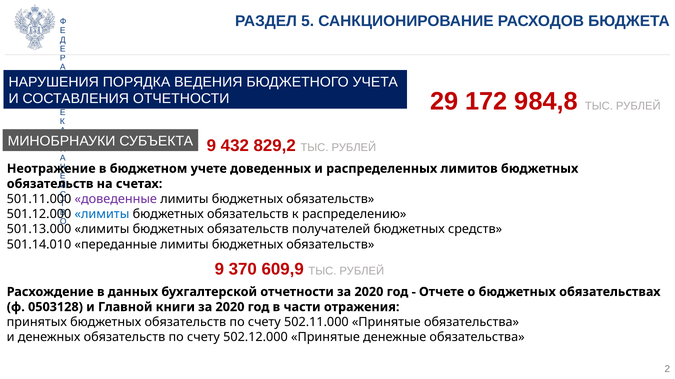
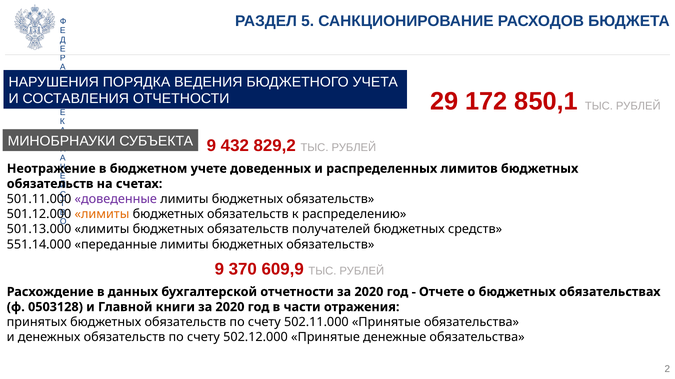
984,8: 984,8 -> 850,1 (546, 102)
лимиты colour: blue -> orange (102, 214)
501.14.010: 501.14.010 -> 551.14.000 (39, 245)
